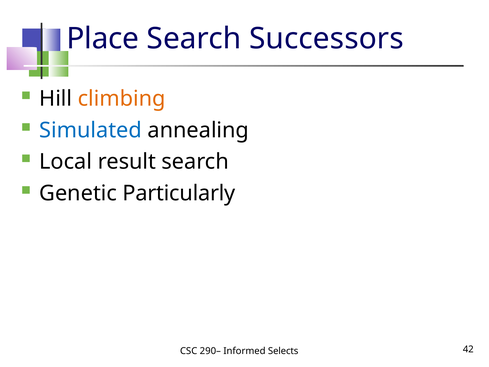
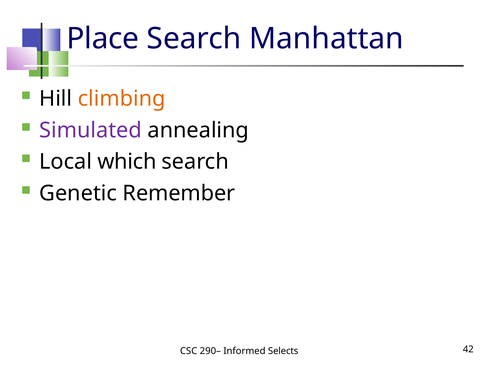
Successors: Successors -> Manhattan (326, 39)
Simulated colour: blue -> purple (91, 130)
result: result -> which (127, 162)
Particularly: Particularly -> Remember (179, 193)
